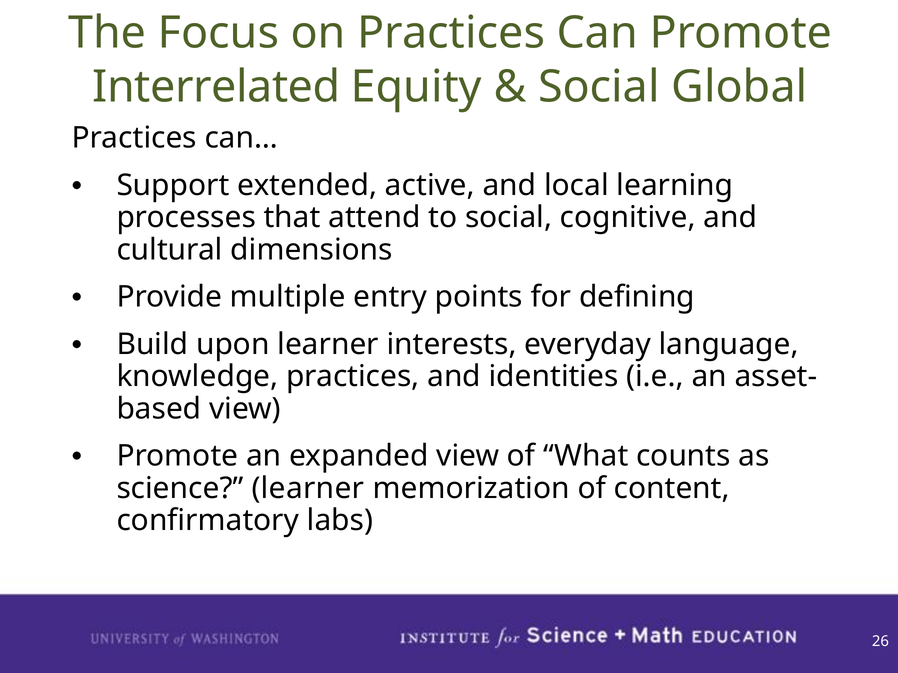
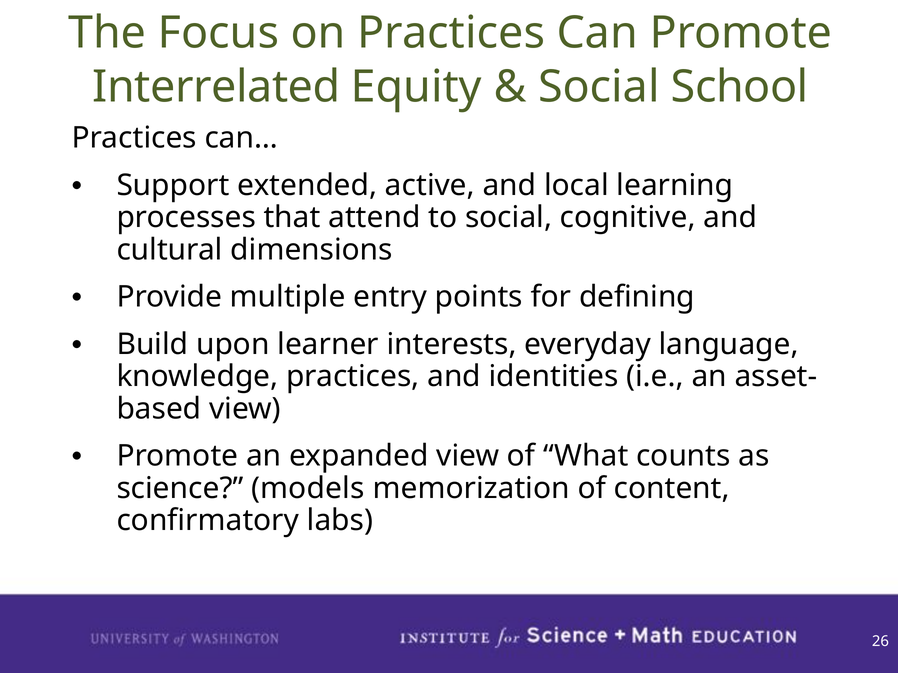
Global: Global -> School (740, 87)
science learner: learner -> models (308, 489)
